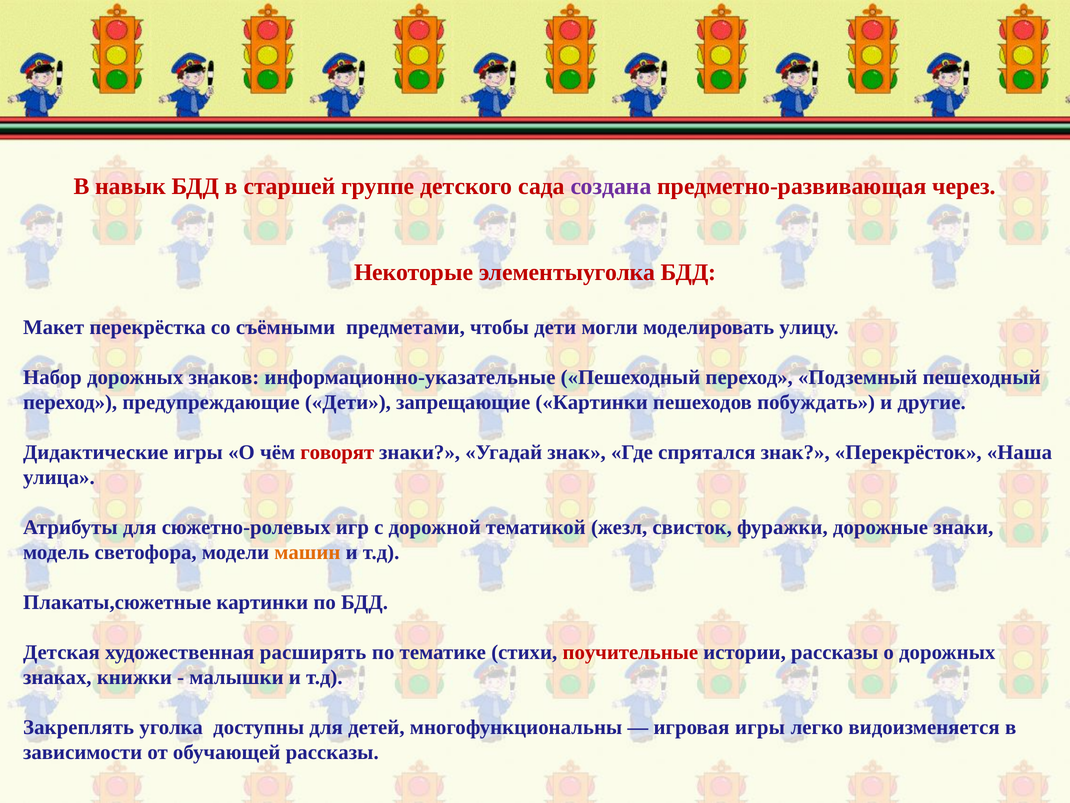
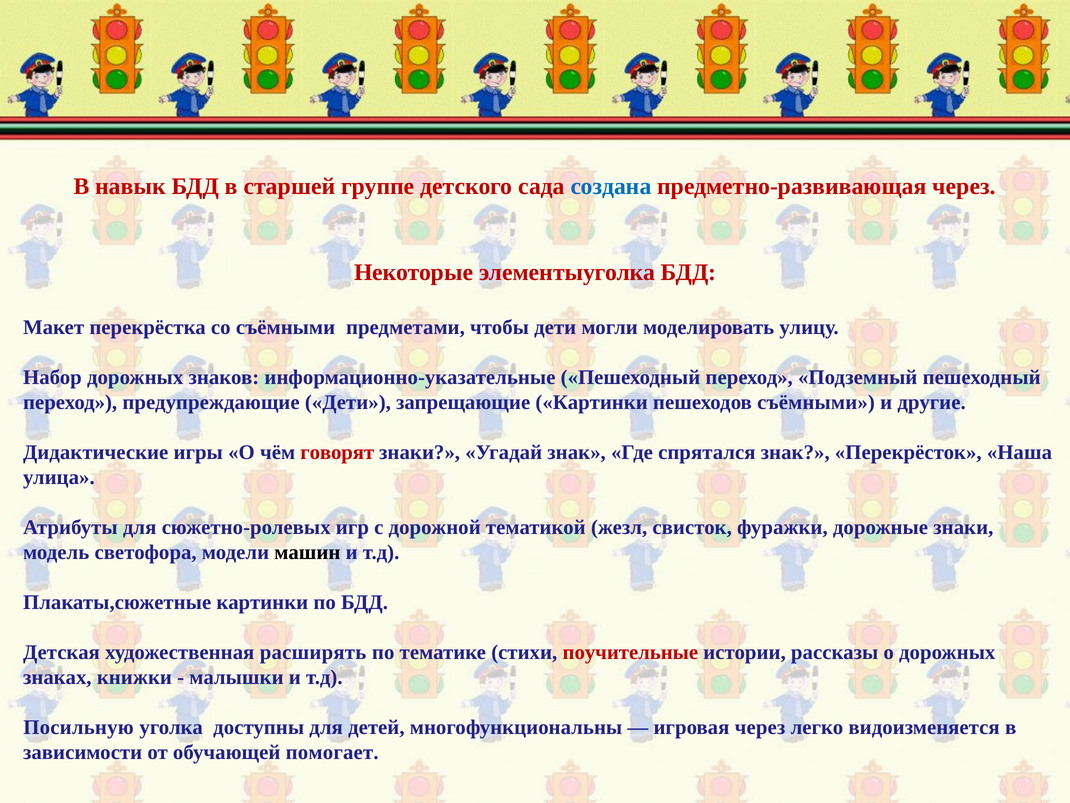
создана colour: purple -> blue (611, 187)
пешеходов побуждать: побуждать -> съёмными (816, 402)
машин colour: orange -> black (307, 552)
Закреплять: Закреплять -> Посильную (78, 727)
игровая игры: игры -> через (760, 727)
обучающей рассказы: рассказы -> помогает (332, 752)
